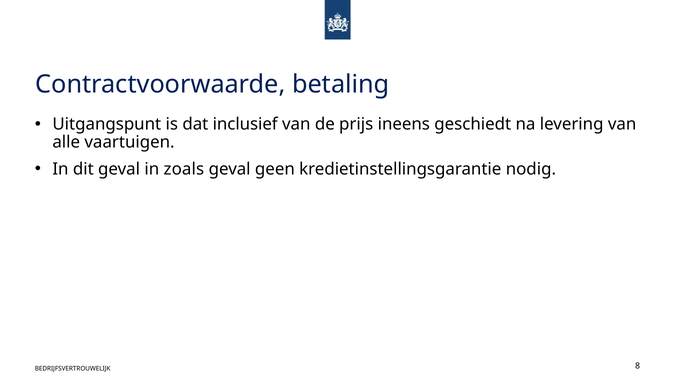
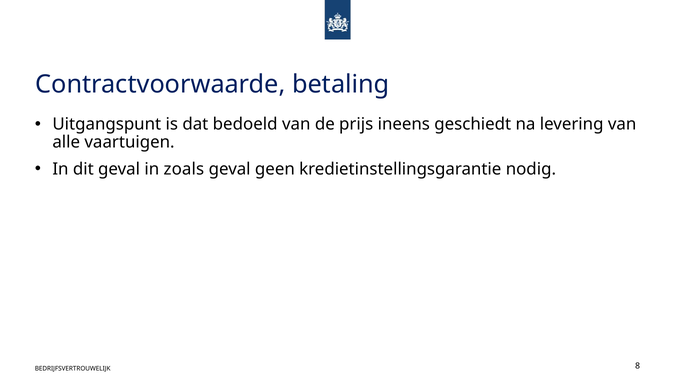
inclusief: inclusief -> bedoeld (245, 124)
